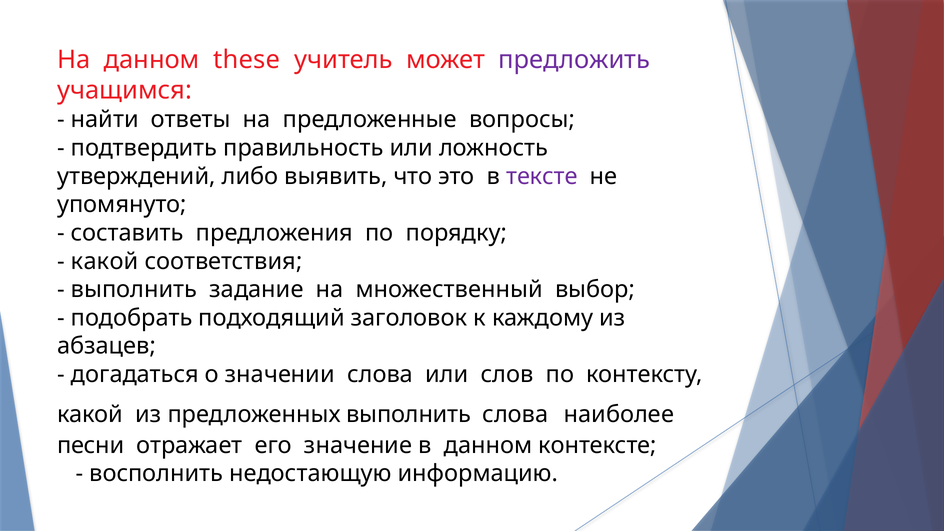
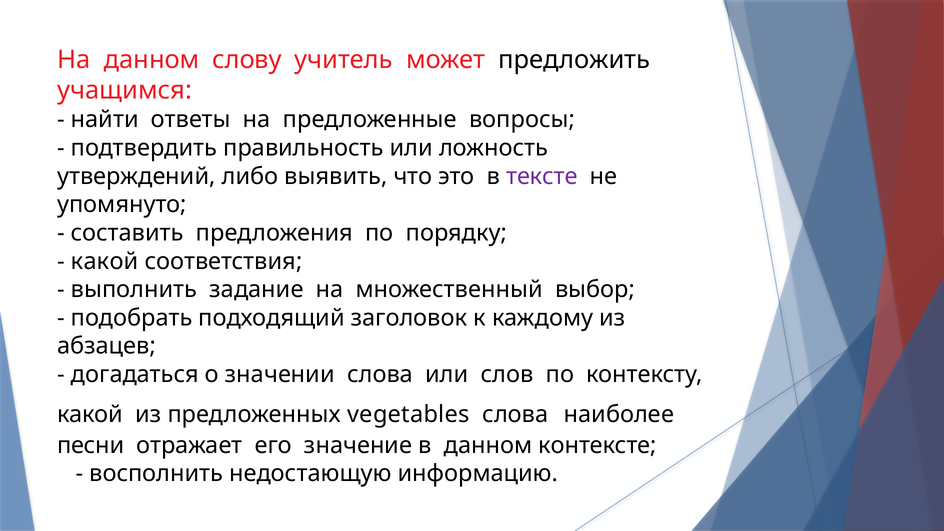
these: these -> слову (247, 60)
предложить colour: purple -> black (574, 60)
предложенных выполнить: выполнить -> vegetables (408, 415)
